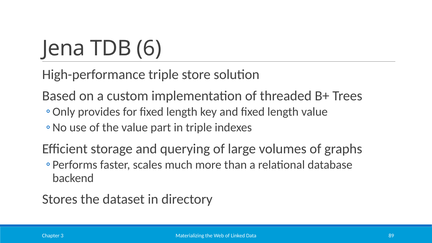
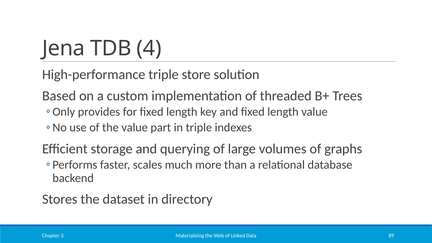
6: 6 -> 4 (149, 48)
